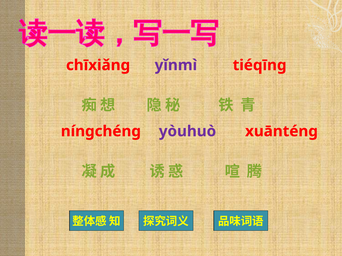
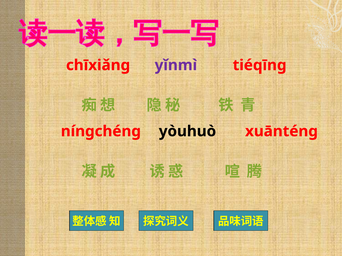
yòuhuò colour: purple -> black (187, 132)
